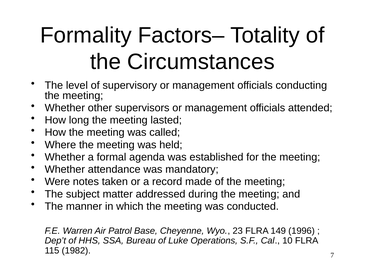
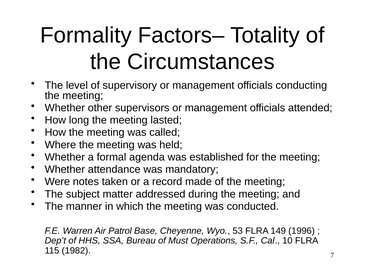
23: 23 -> 53 (238, 231)
Luke: Luke -> Must (178, 241)
